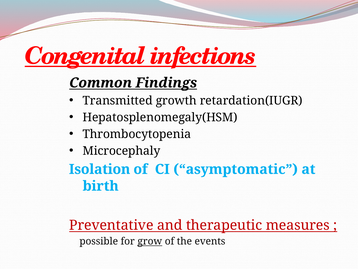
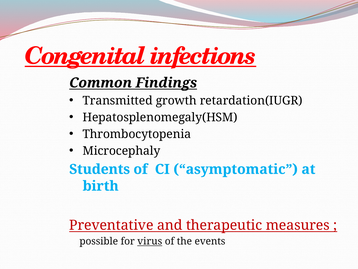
Isolation: Isolation -> Students (100, 169)
grow: grow -> virus (150, 241)
